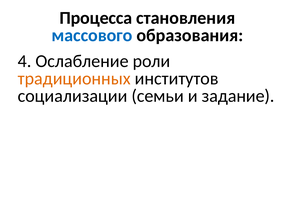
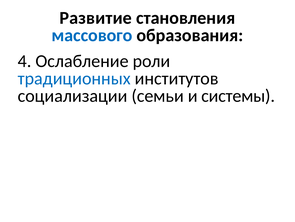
Процесса: Процесса -> Развитие (96, 18)
традиционных colour: orange -> blue (74, 78)
задание: задание -> системы (238, 96)
